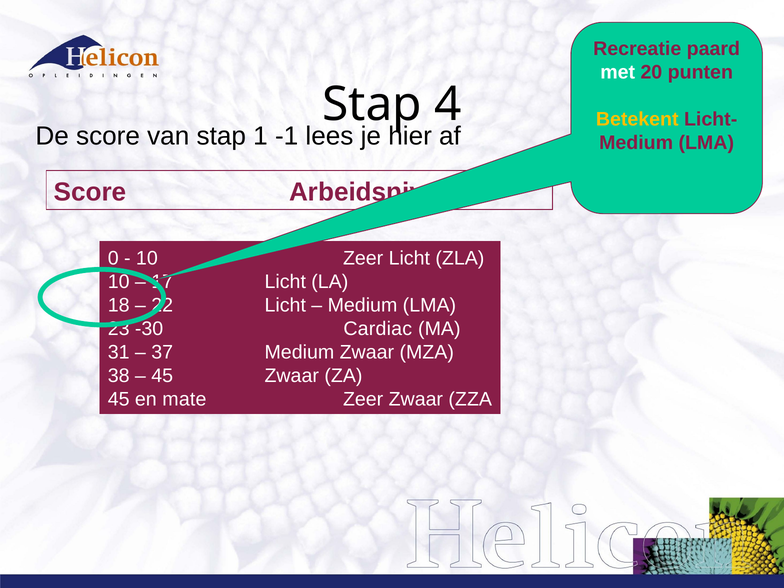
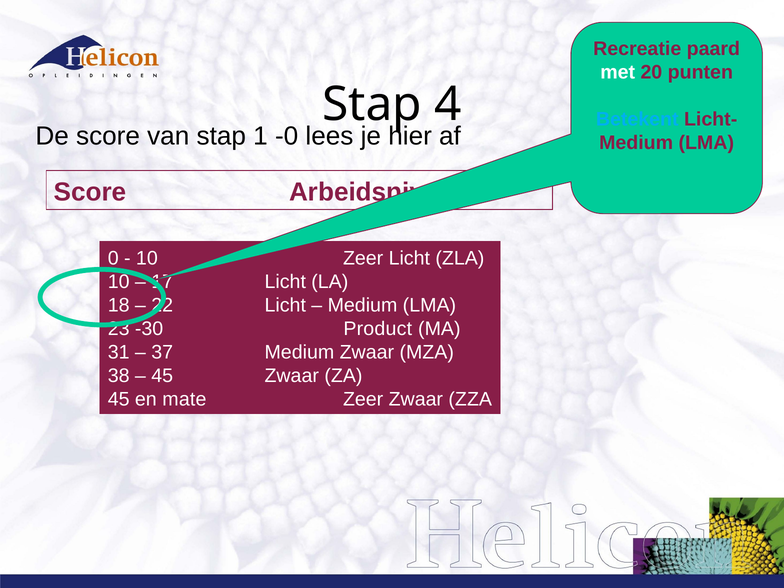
Betekent colour: yellow -> light blue (637, 119)
-1: -1 -> -0 (287, 136)
Cardiac: Cardiac -> Product (378, 329)
